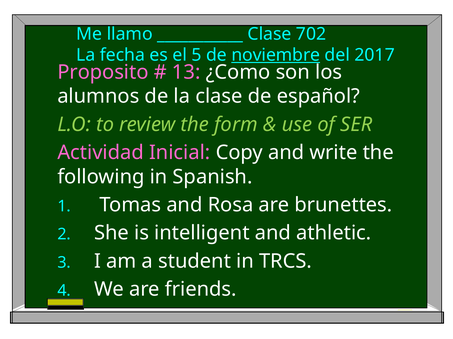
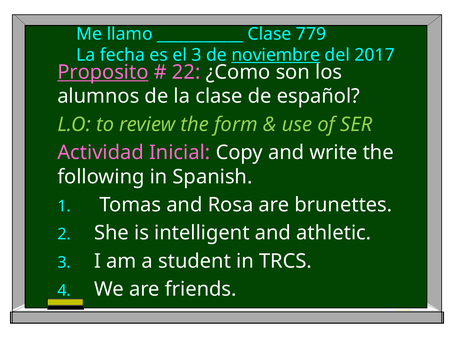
702: 702 -> 779 (311, 34)
el 5: 5 -> 3 (197, 55)
Proposito underline: none -> present (103, 72)
13: 13 -> 22 (186, 72)
